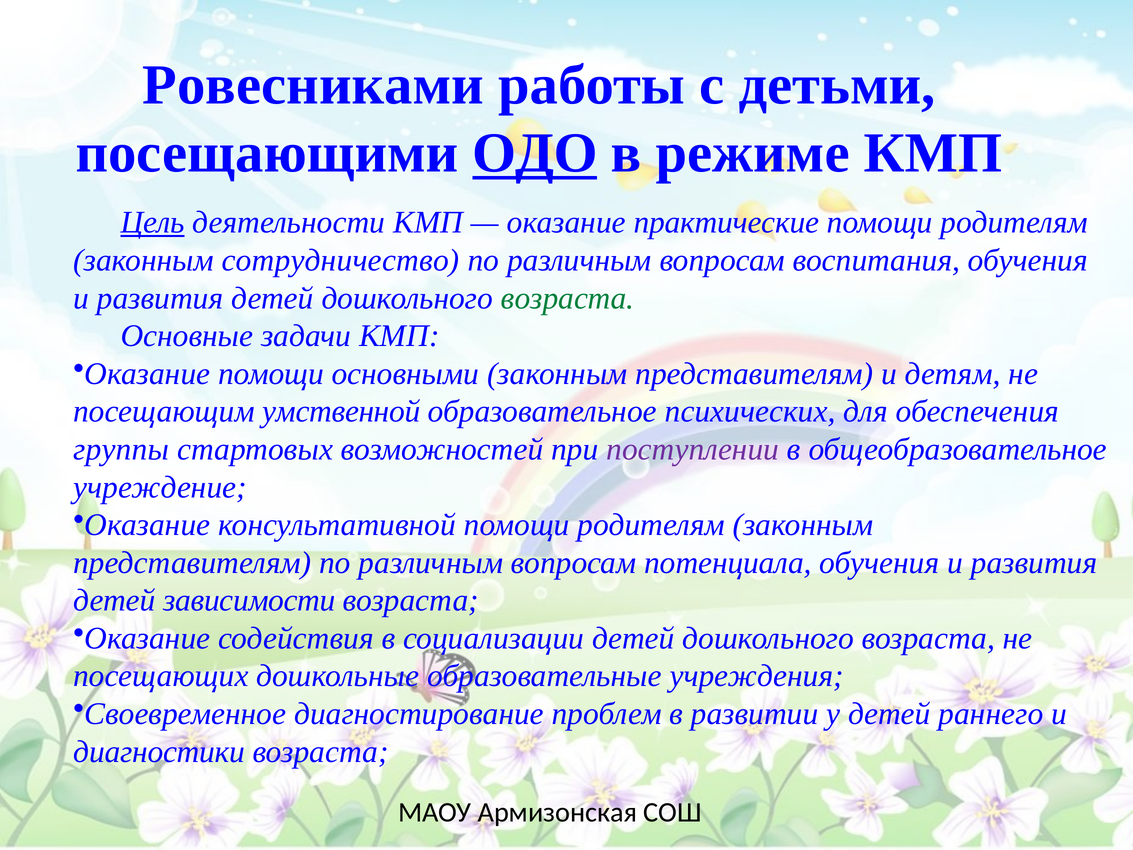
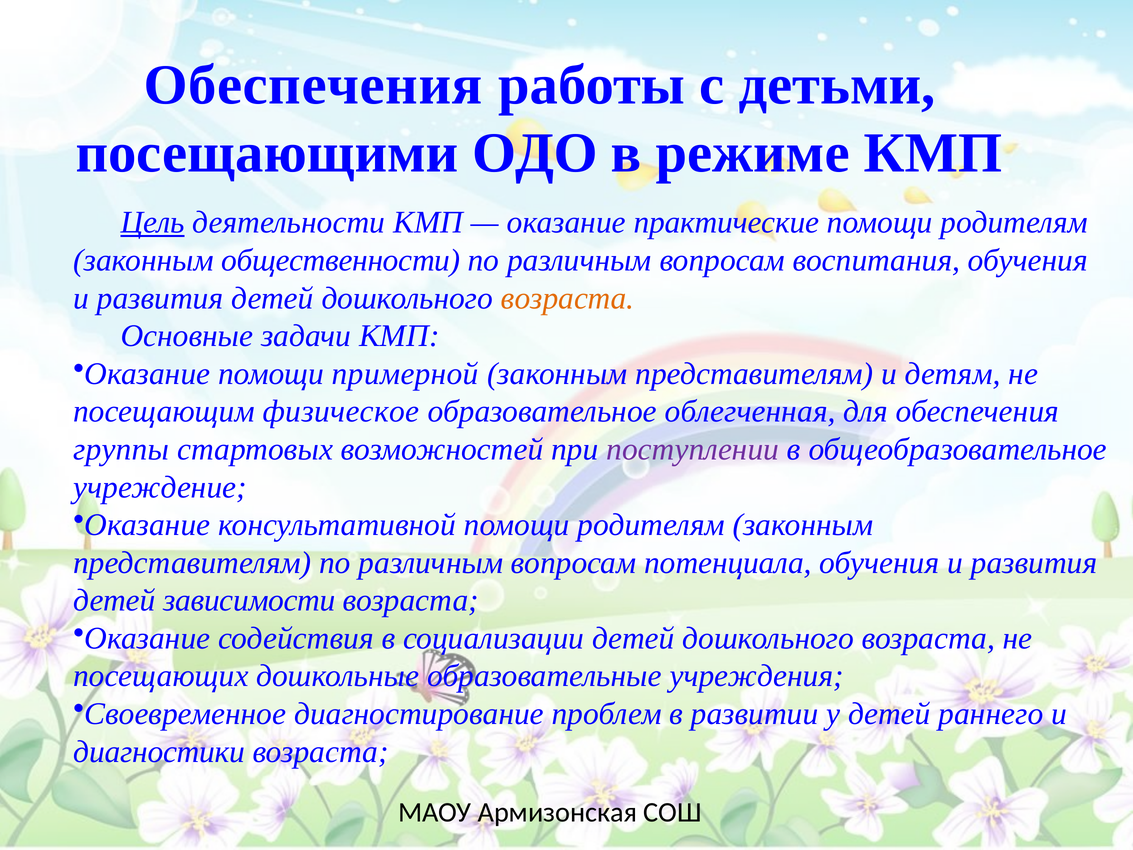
Ровесниками: Ровесниками -> Обеспечения (313, 85)
ОДО underline: present -> none (535, 153)
сотрудничество: сотрудничество -> общественности (341, 260)
возраста colour: green -> orange (568, 298)
основными: основными -> примерной (405, 374)
умственной: умственной -> физическое (341, 411)
психических: психических -> облегченная (750, 411)
